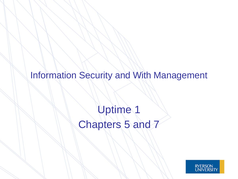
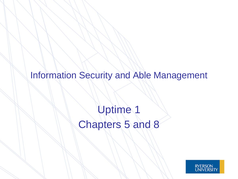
With: With -> Able (142, 75)
7: 7 -> 8 (157, 124)
